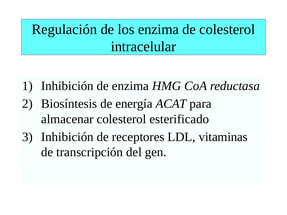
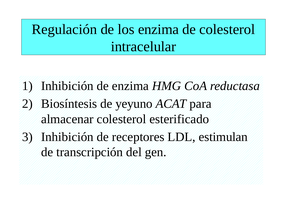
energía: energía -> yeyuno (134, 104)
vitaminas: vitaminas -> estimulan (223, 137)
